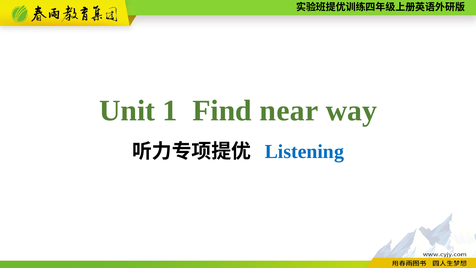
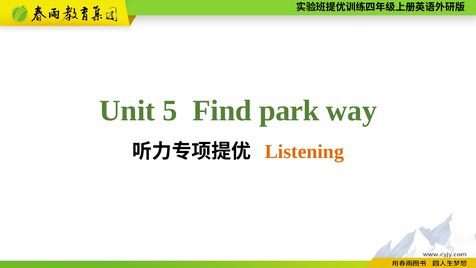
1: 1 -> 5 (170, 111)
near: near -> park (289, 111)
Listening colour: blue -> orange (304, 152)
